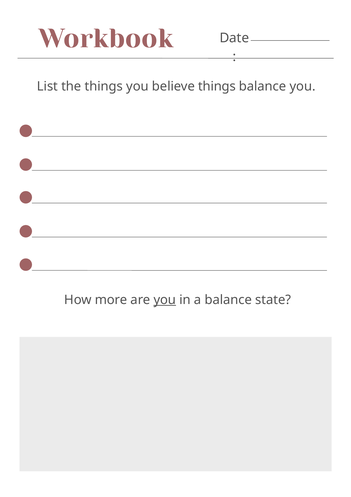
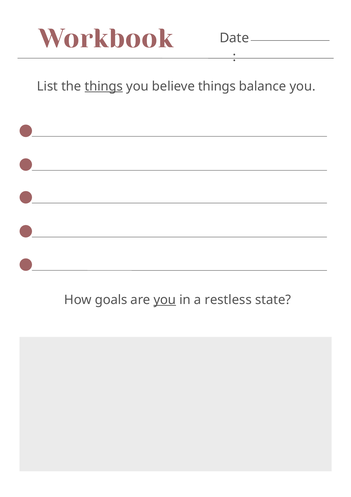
things underline: none -> present (104, 86)
more: more -> goals (111, 300)
a balance: balance -> restless (228, 300)
